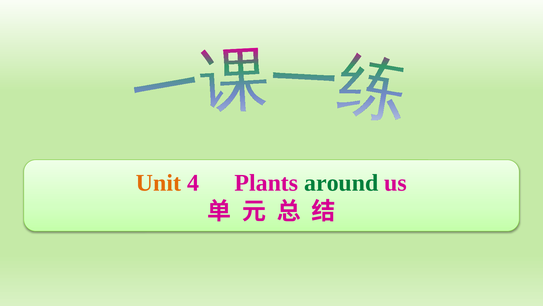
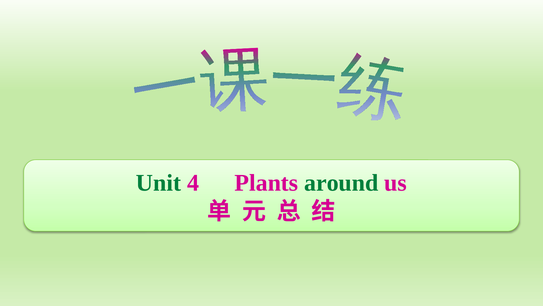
Unit colour: orange -> green (158, 182)
